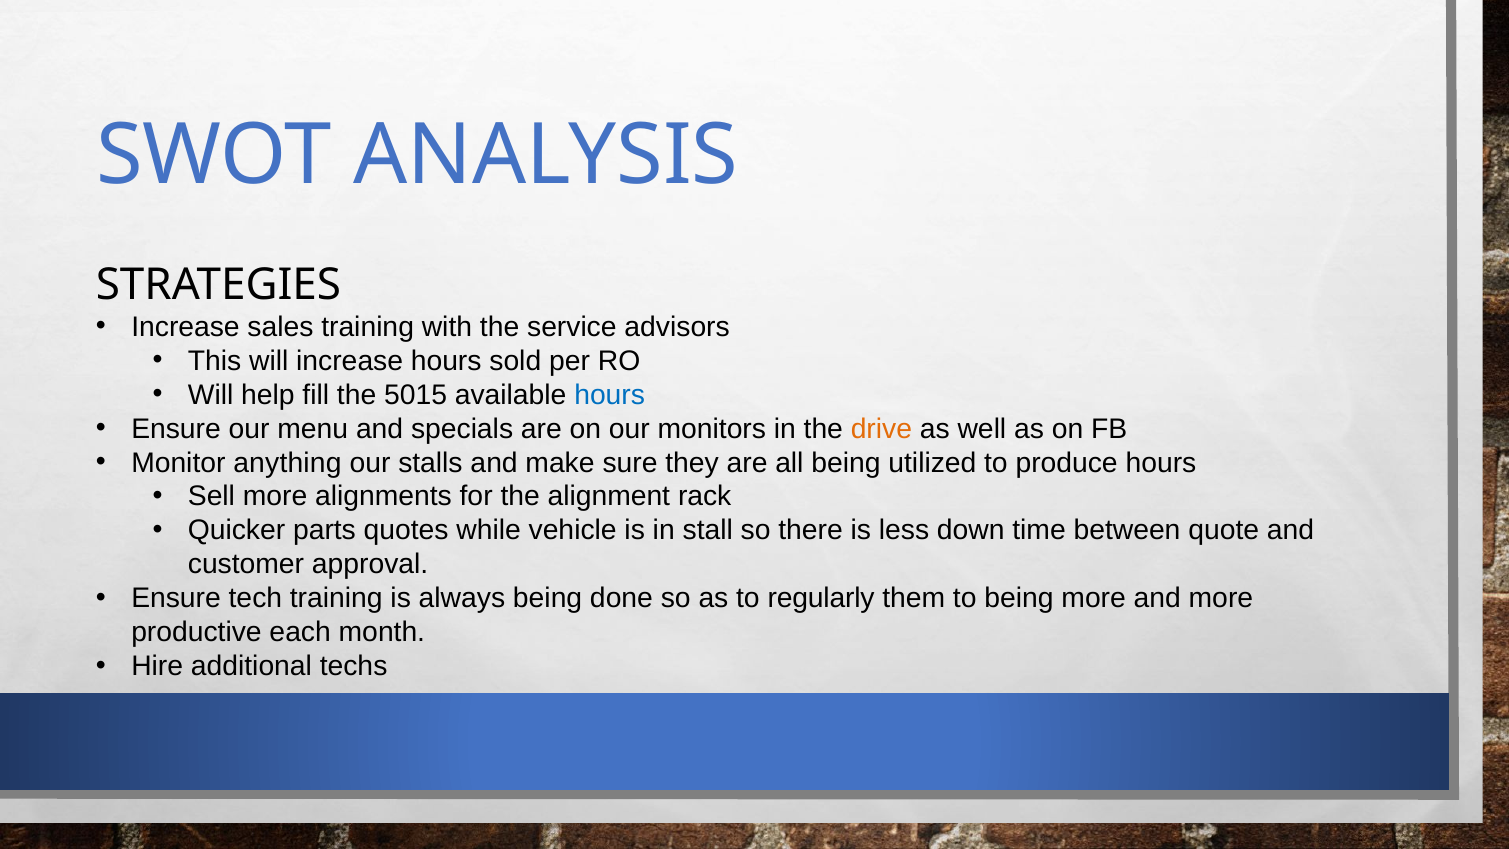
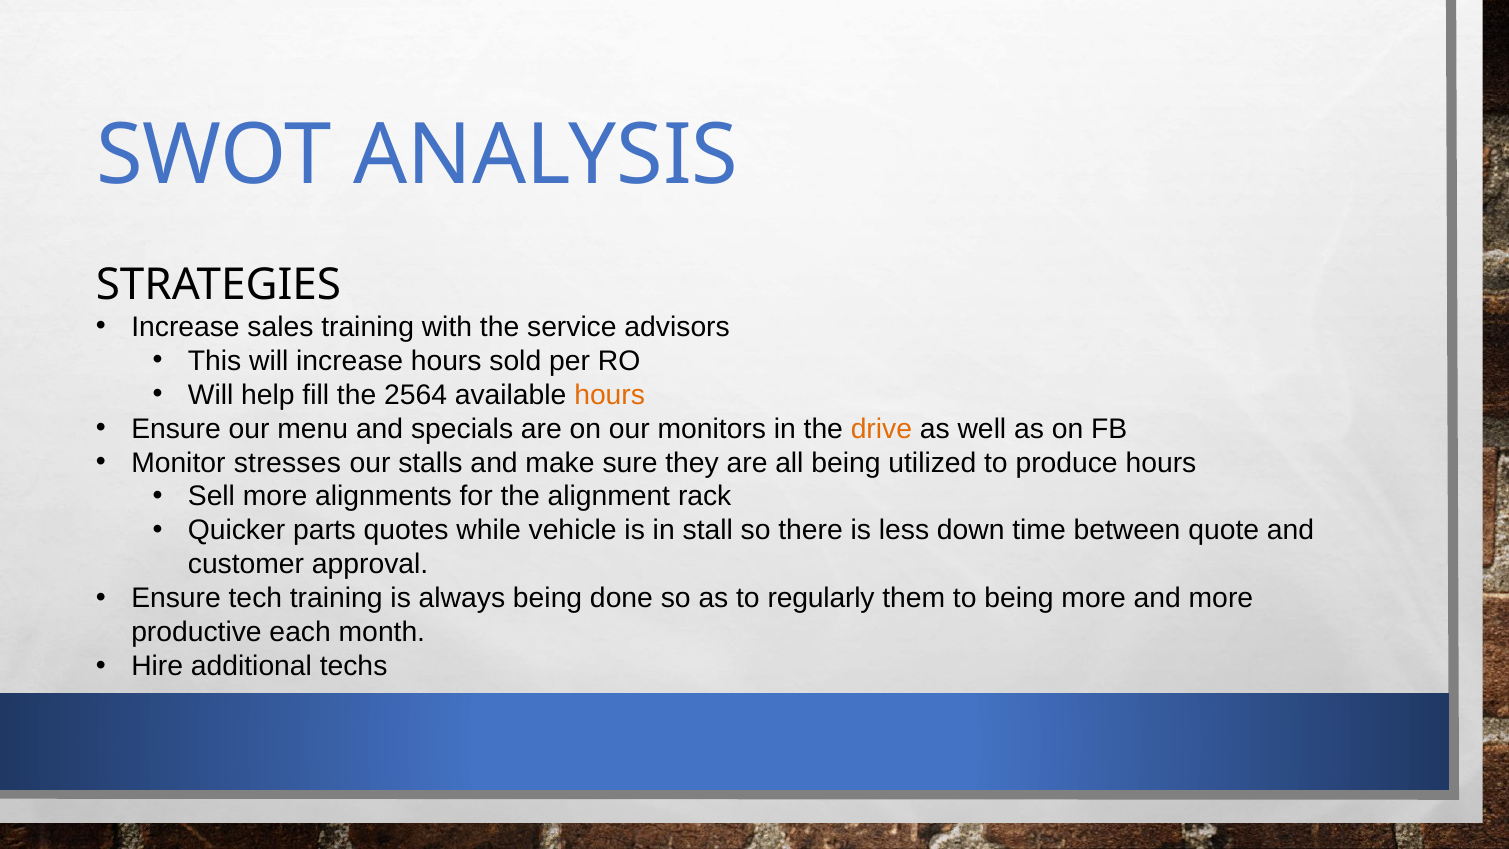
5015: 5015 -> 2564 (416, 395)
hours colour: blue -> orange (610, 395)
anything: anything -> stresses (287, 463)
